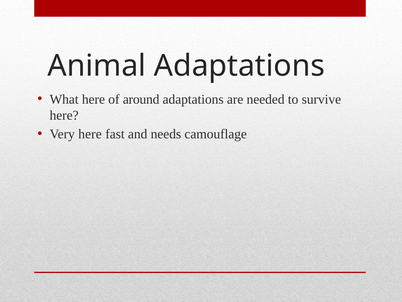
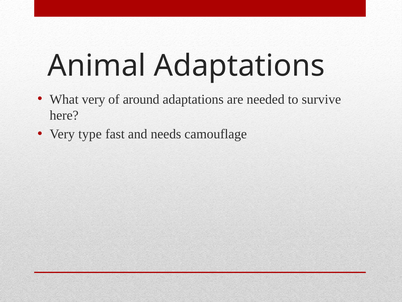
What here: here -> very (94, 99)
Very here: here -> type (90, 134)
